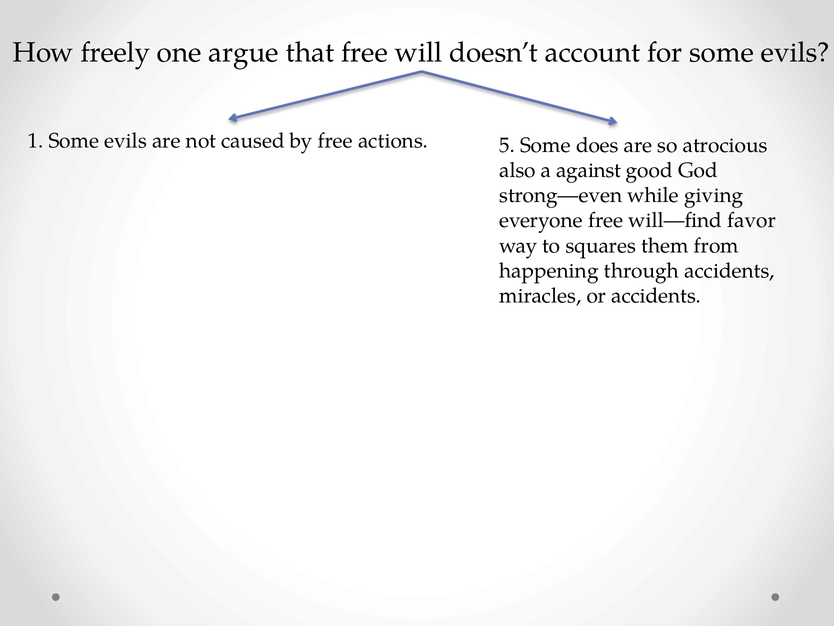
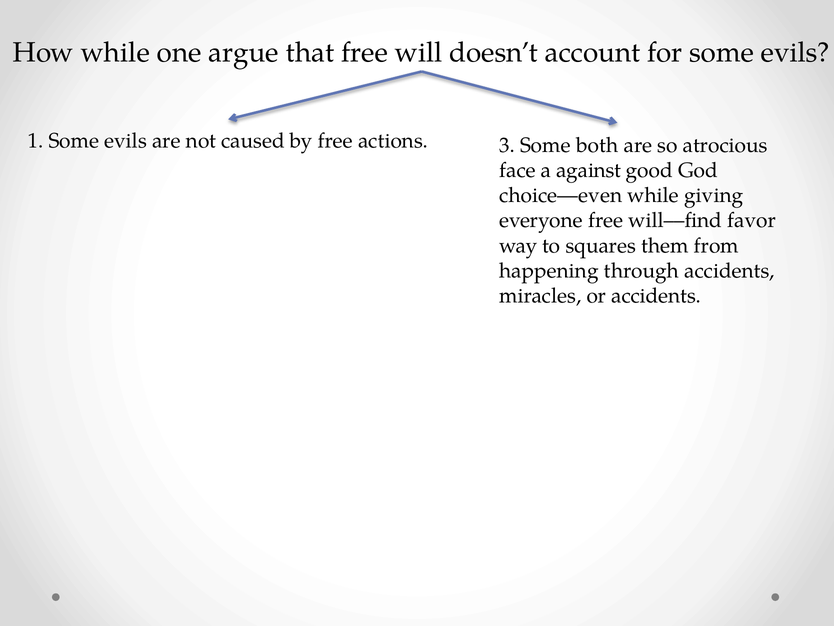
How freely: freely -> while (115, 53)
5: 5 -> 3 (507, 145)
does: does -> both (597, 145)
also: also -> face (518, 170)
strong—even: strong—even -> choice—even (561, 195)
